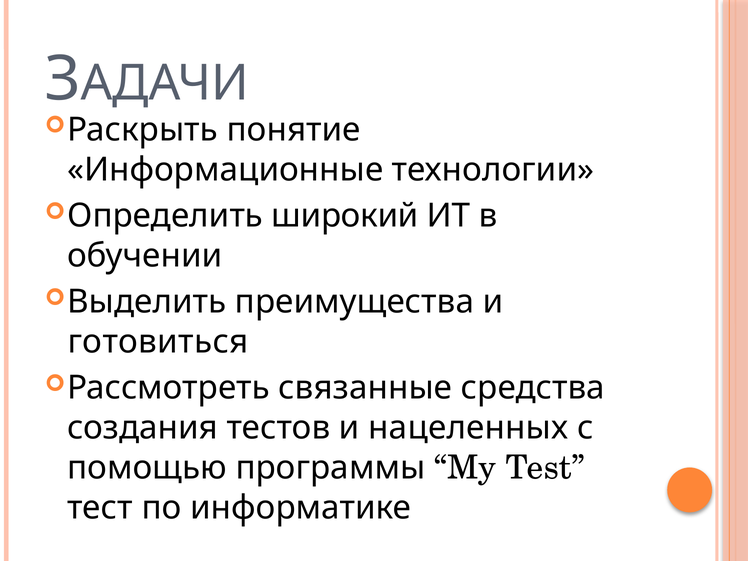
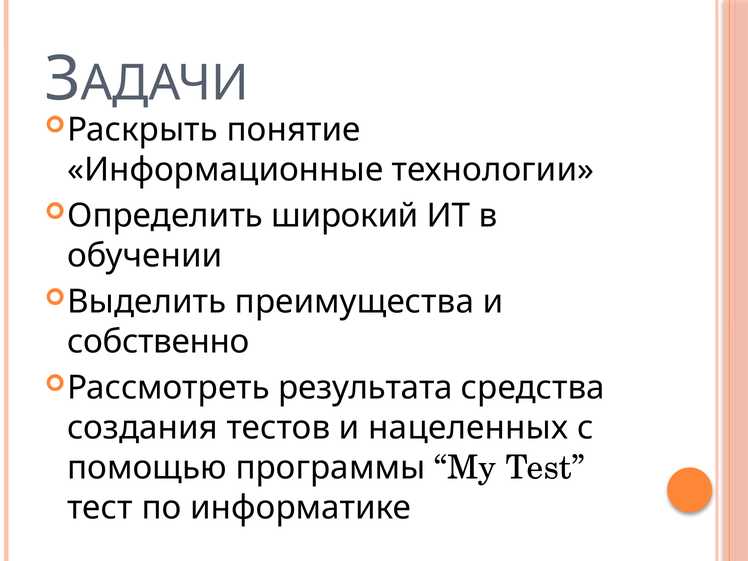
готовиться: готовиться -> собственно (158, 342)
связанные: связанные -> результата (365, 388)
